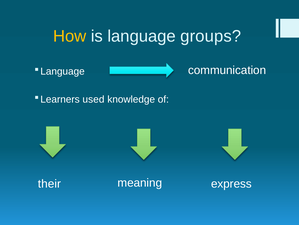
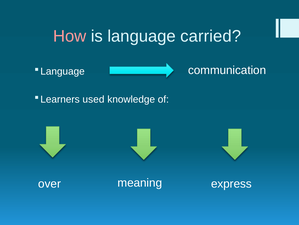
How colour: yellow -> pink (70, 36)
groups: groups -> carried (211, 36)
their: their -> over (50, 183)
